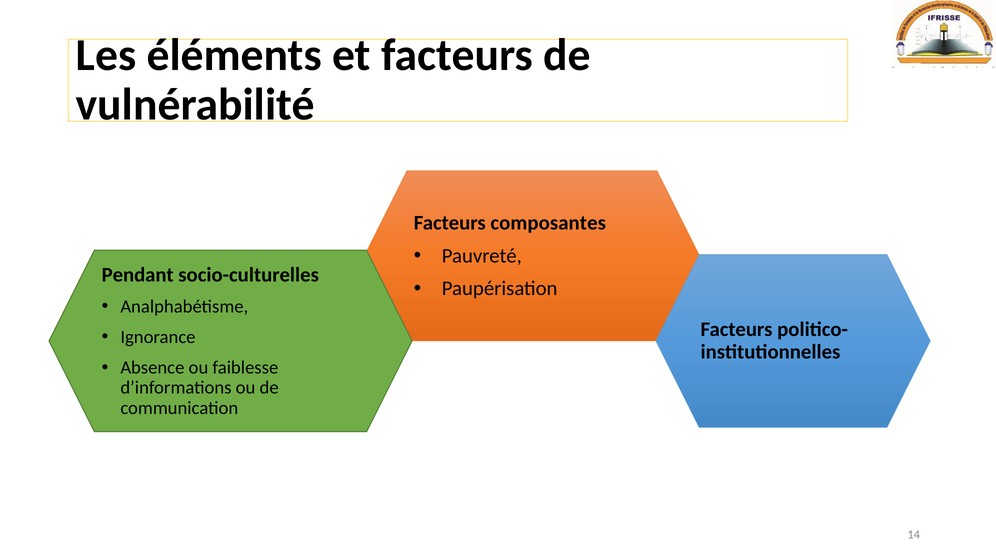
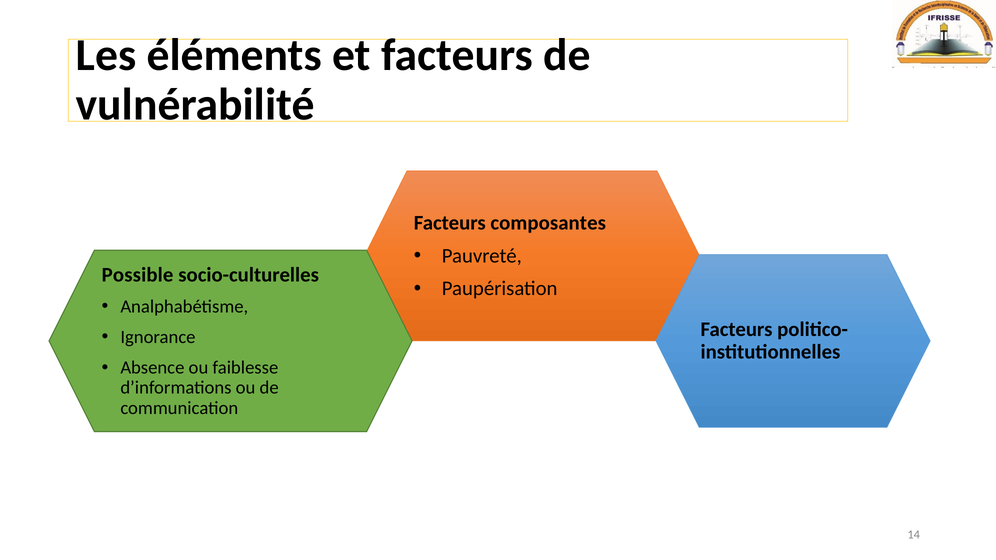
Pendant: Pendant -> Possible (138, 275)
